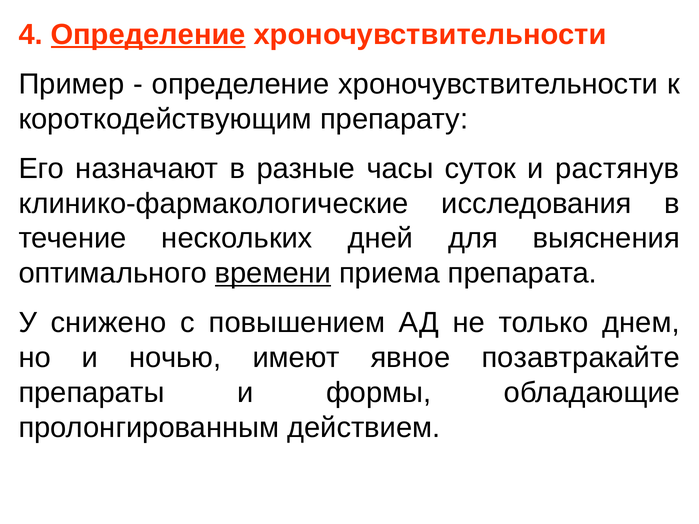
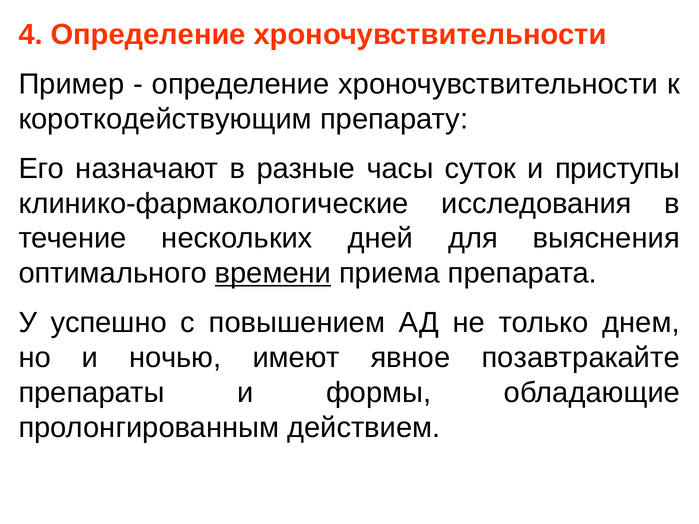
Определение underline: present -> none (148, 35)
растянув: растянув -> приступы (618, 169)
снижено: снижено -> успешно (109, 323)
